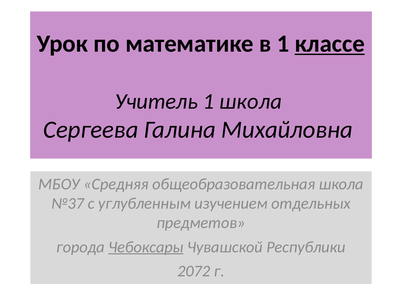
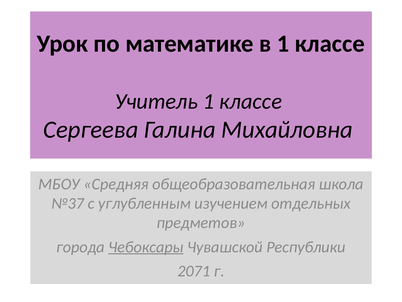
классе underline: present -> none (330, 44)
Учитель 1 школа: школа -> классе (251, 101)
2072: 2072 -> 2071 (194, 271)
